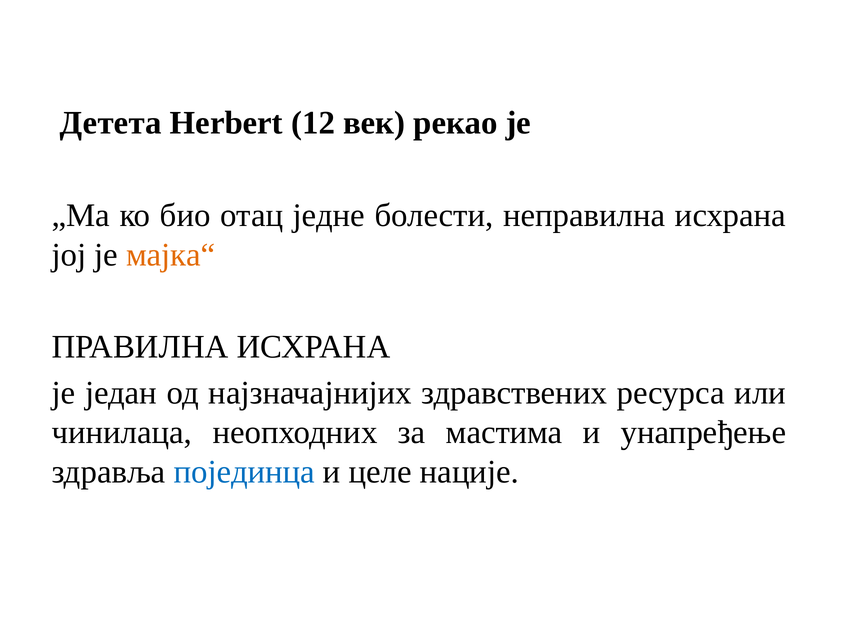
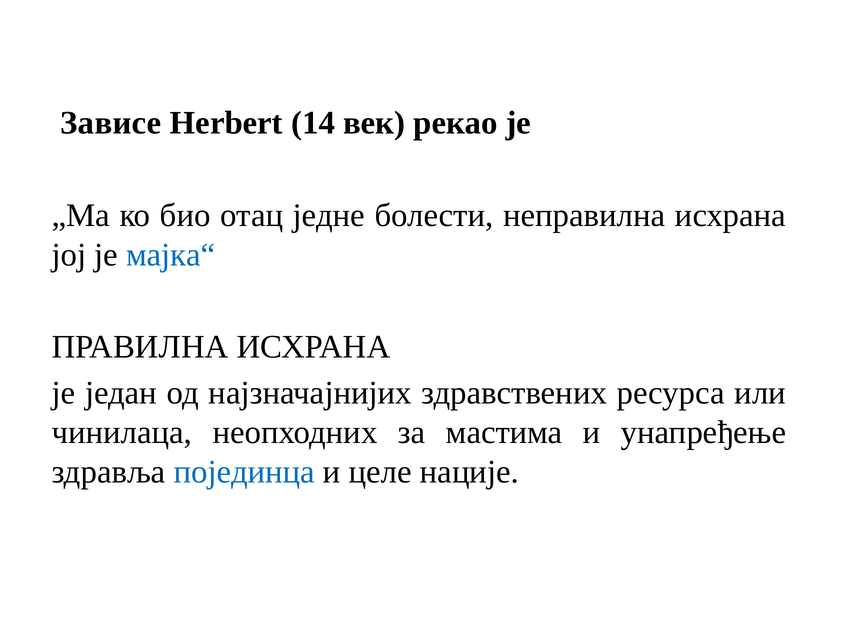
Детета: Детета -> Зависе (111, 123)
12: 12 -> 14 (313, 123)
мајка“ colour: orange -> blue (171, 255)
